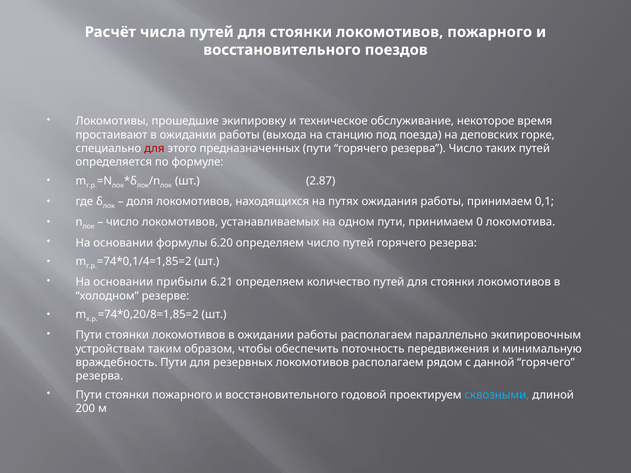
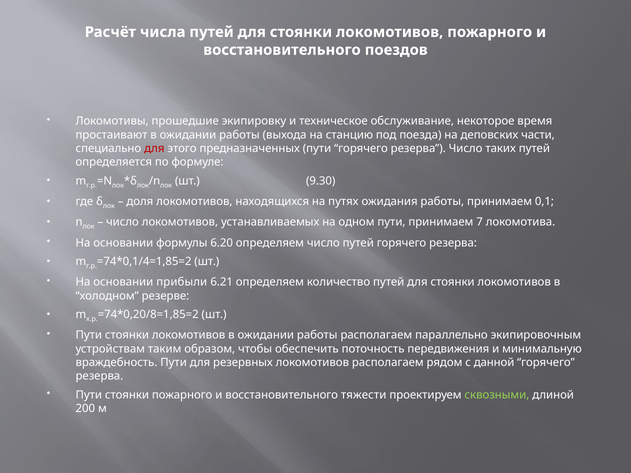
горке: горке -> части (538, 135)
2.87: 2.87 -> 9.30 (321, 181)
0: 0 -> 7 (480, 222)
годовой: годовой -> тяжести (364, 395)
сквозными colour: light blue -> light green (497, 395)
